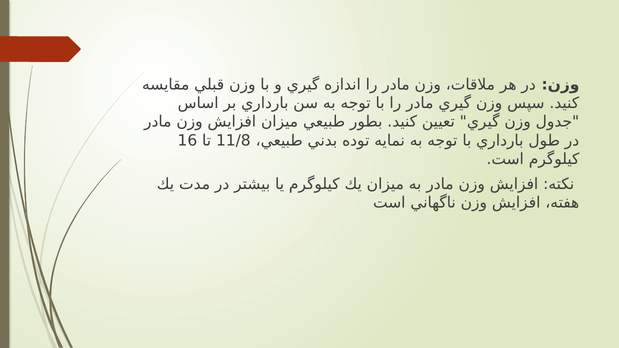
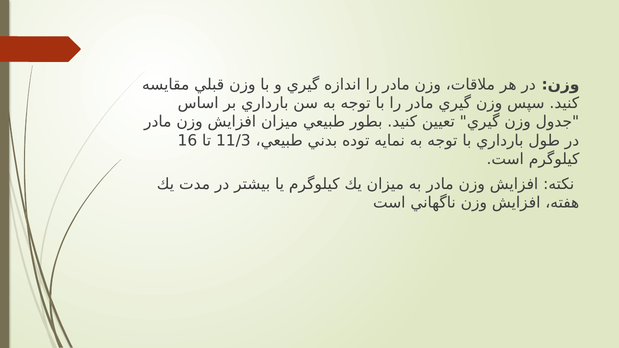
11/8: 11/8 -> 11/3 (233, 141)
